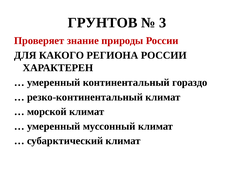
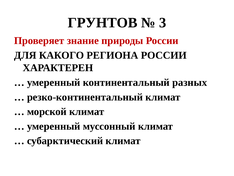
гораздо: гораздо -> разных (190, 82)
